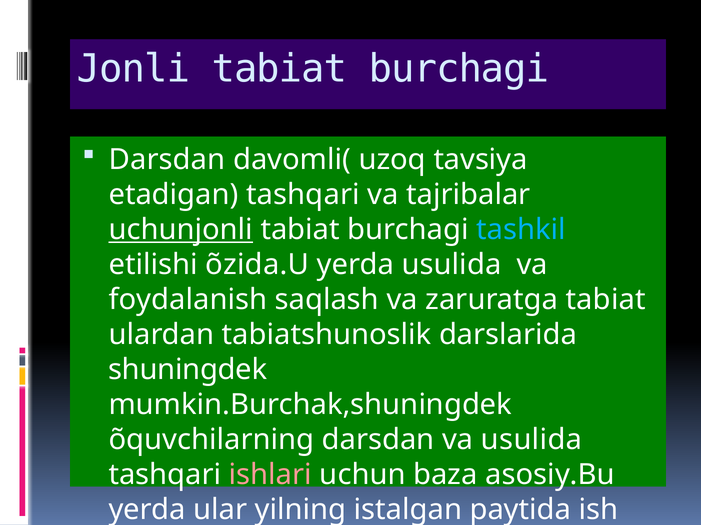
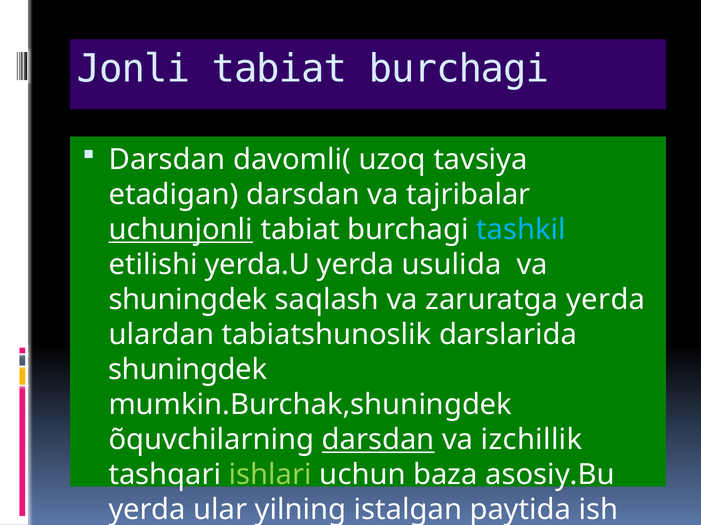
etadigan tashqari: tashqari -> darsdan (303, 195)
õzida.U: õzida.U -> yerda.U (257, 265)
foydalanish: foydalanish -> shuningdek (188, 300)
zaruratga tabiat: tabiat -> yerda (606, 300)
darsdan underline: none -> present (378, 440)
va usulida: usulida -> izchillik (532, 440)
ishlari colour: pink -> light green (270, 475)
